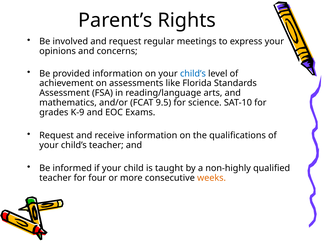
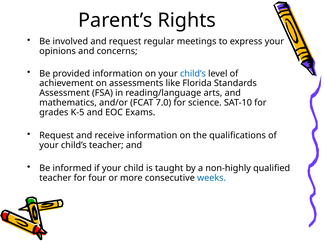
9.5: 9.5 -> 7.0 (163, 103)
K-9: K-9 -> K-5 (78, 112)
weeks colour: orange -> blue (212, 178)
